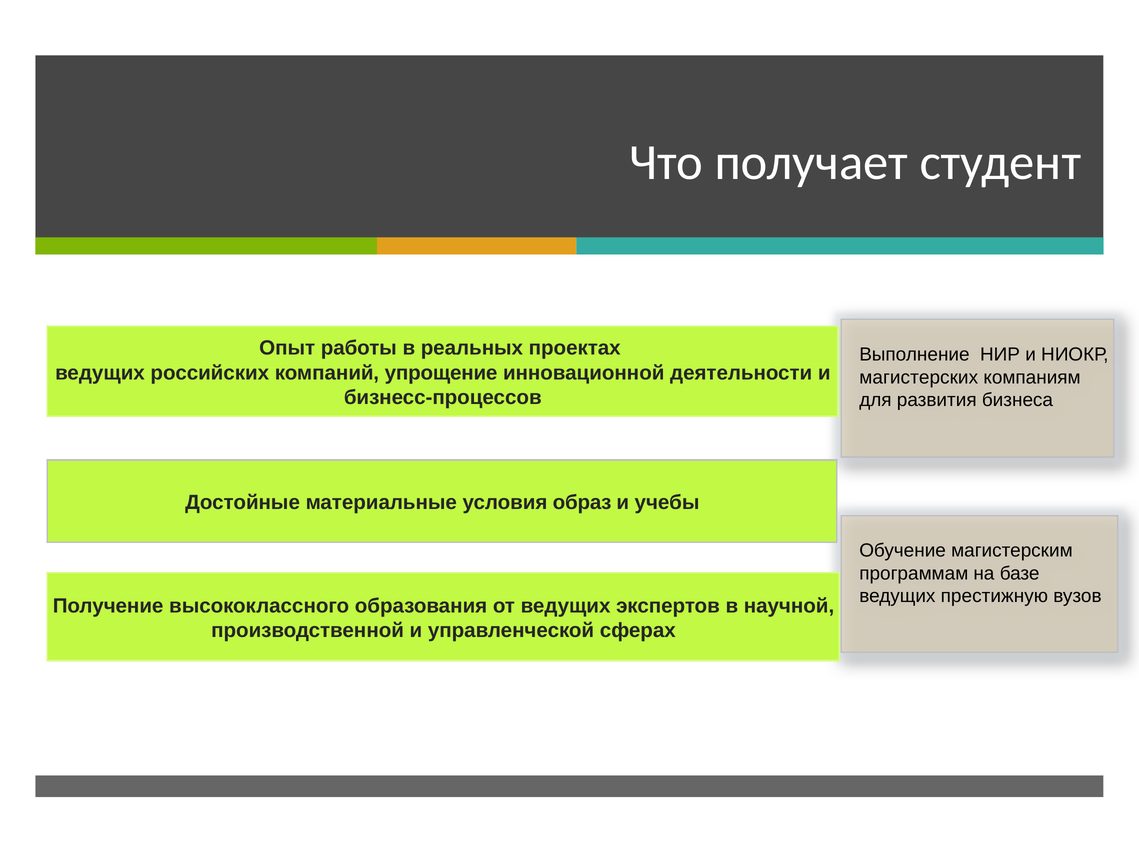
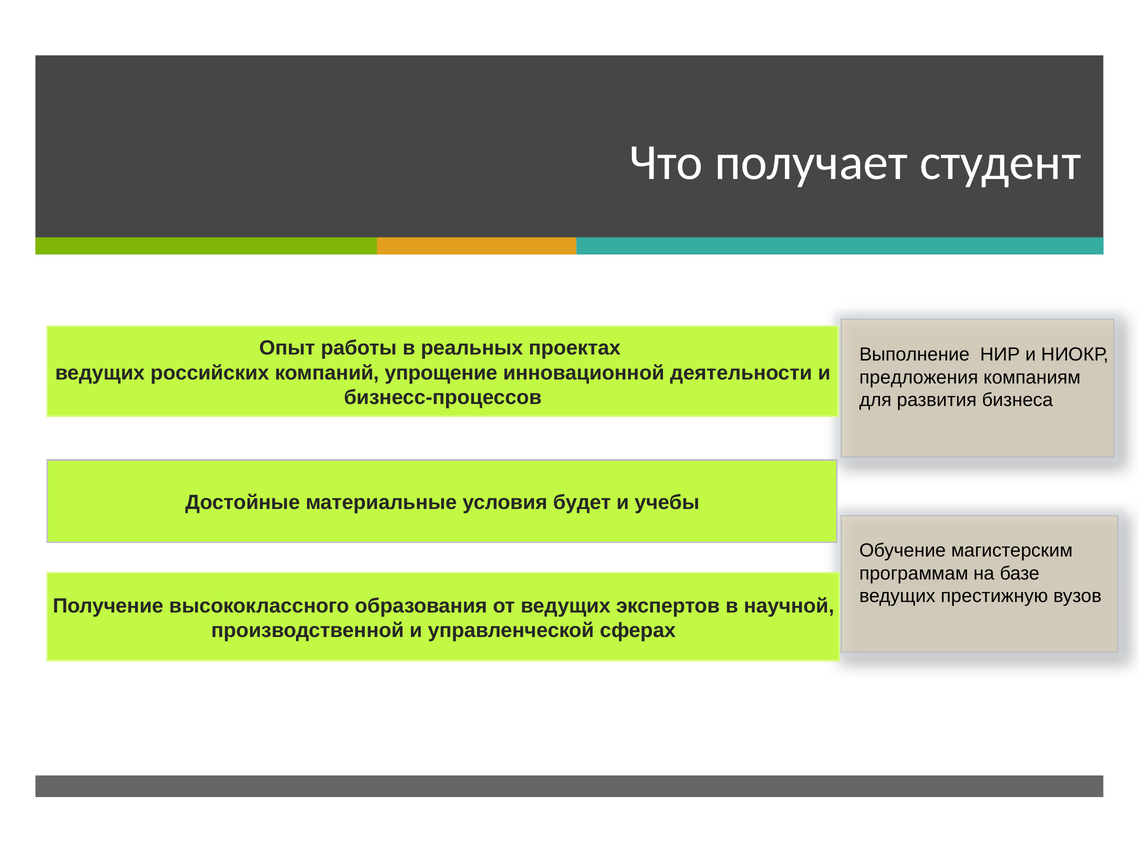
магистерских: магистерских -> предложения (919, 377)
образ: образ -> будет (582, 503)
